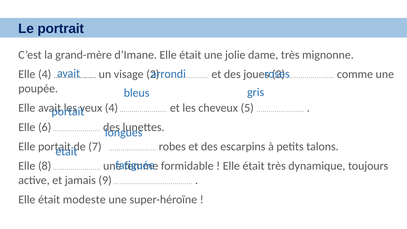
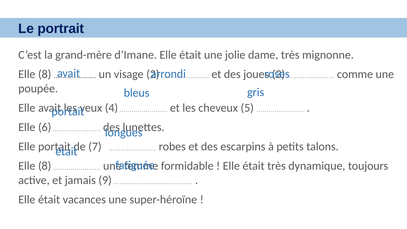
4: 4 -> 8 (45, 74)
modeste: modeste -> vacances (84, 200)
